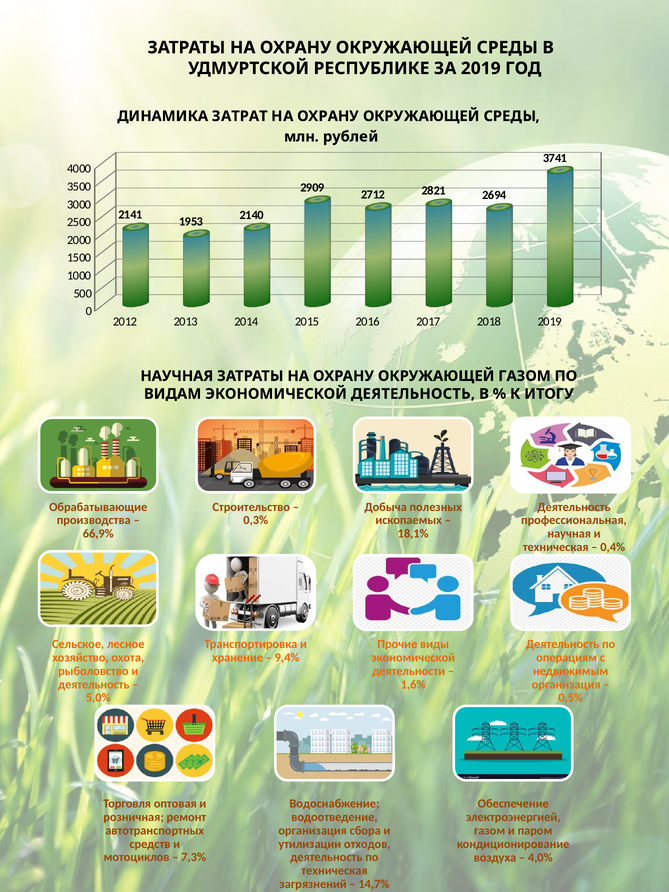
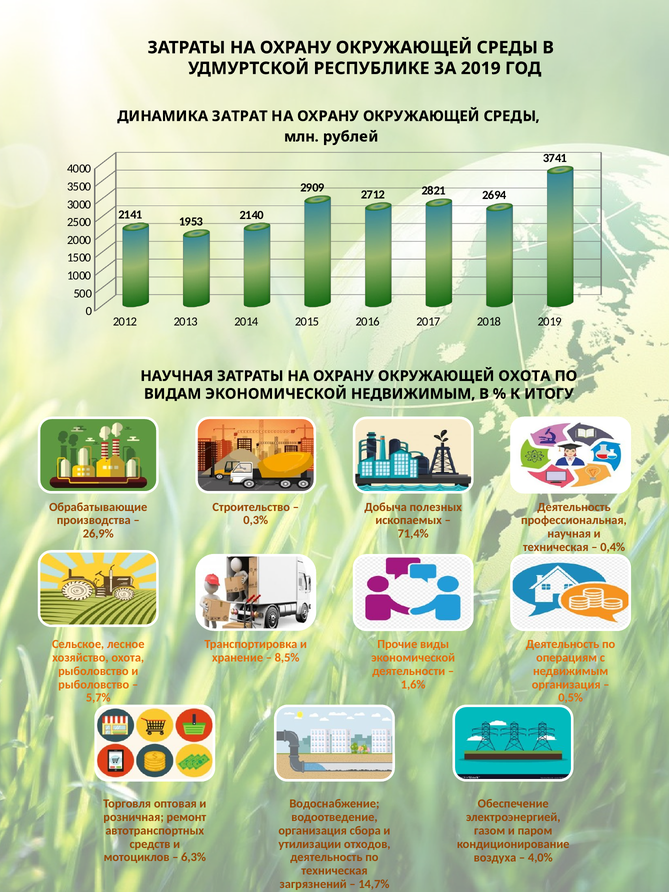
ОКРУЖАЮЩЕЙ ГАЗОМ: ГАЗОМ -> ОХОТА (524, 376)
ЭКОНОМИЧЕСКОЙ ДЕЯТЕЛЬНОСТЬ: ДЕЯТЕЛЬНОСТЬ -> НЕДВИЖИМЫМ (413, 394)
66,9%: 66,9% -> 26,9% (98, 534)
18,1%: 18,1% -> 71,4% (413, 534)
9,4%: 9,4% -> 8,5% (287, 658)
деятельность: деятельность -> рыболовство (94, 684)
5,0%: 5,0% -> 5,7% (98, 698)
7,3%: 7,3% -> 6,3% (194, 857)
